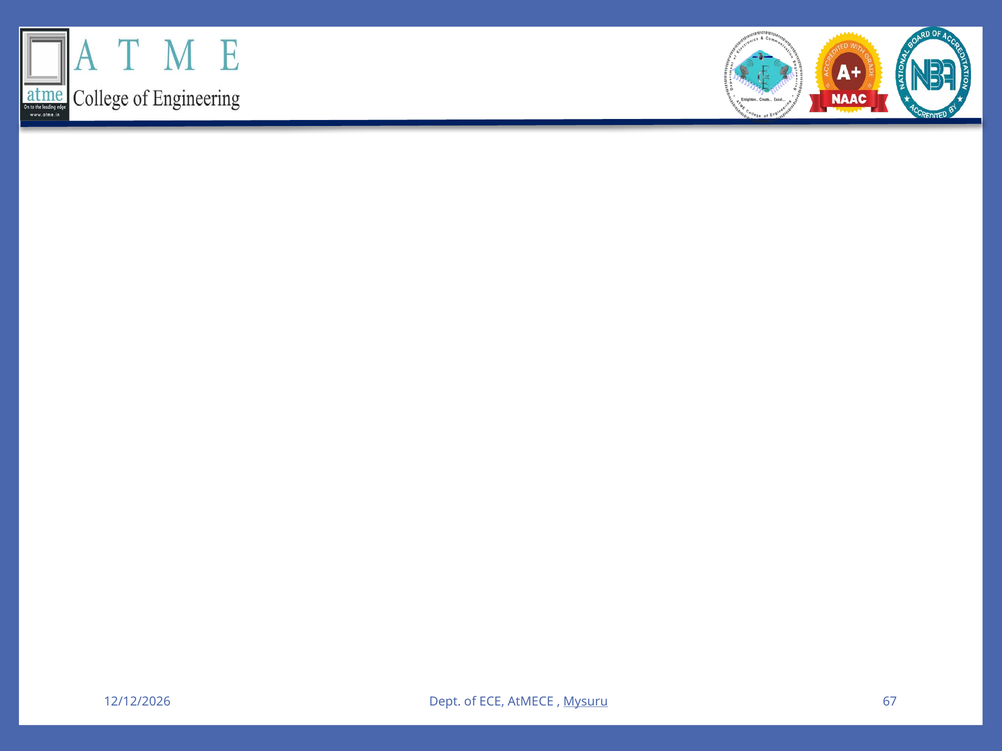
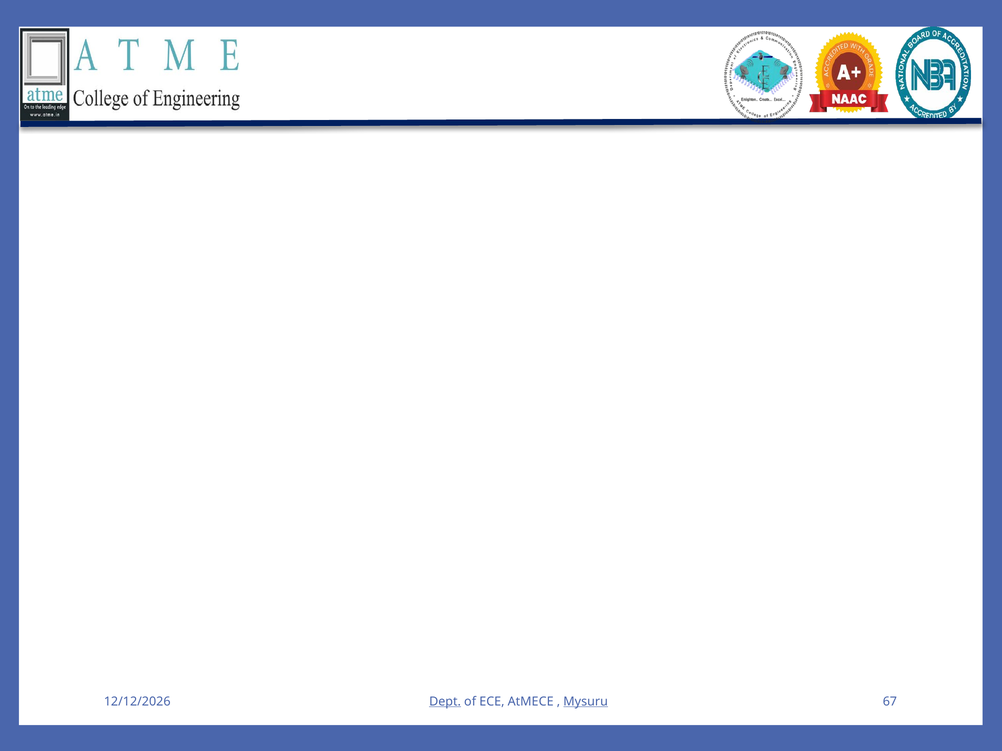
Dept underline: none -> present (445, 702)
